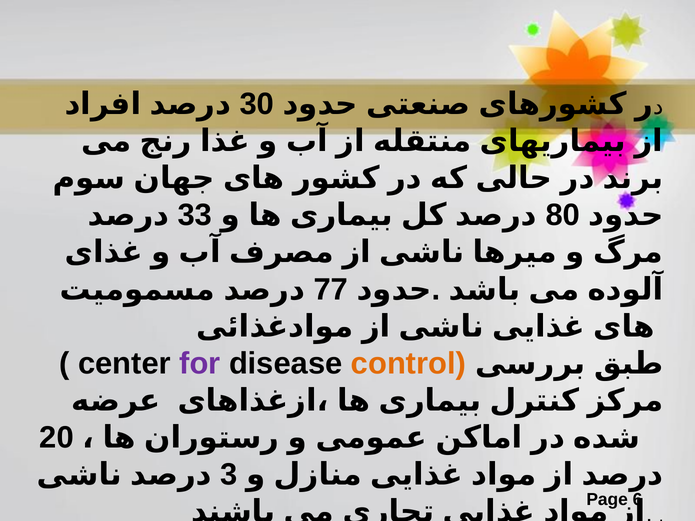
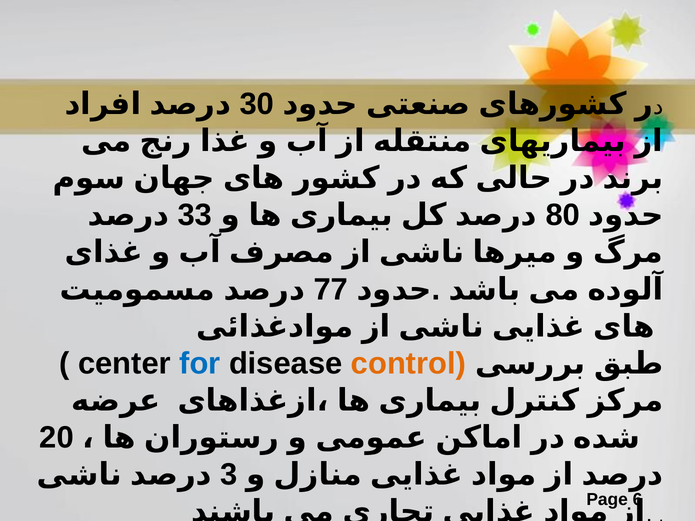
for colour: purple -> blue (200, 364)
